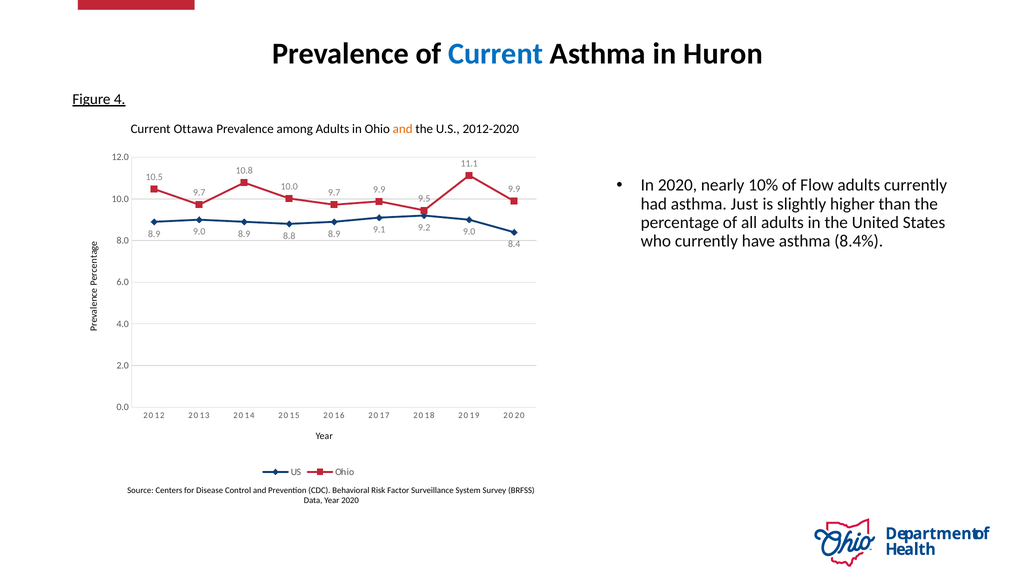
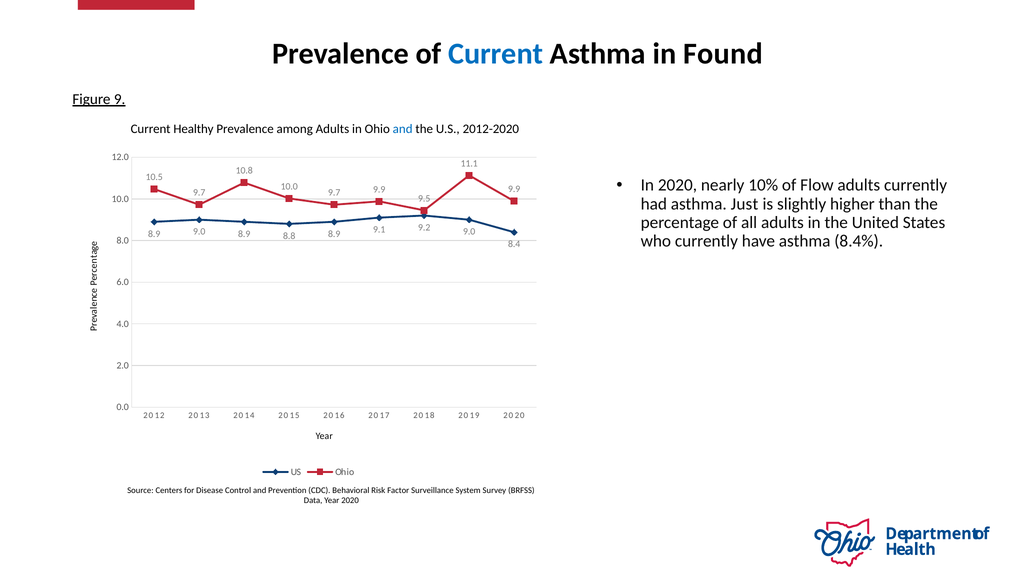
Huron: Huron -> Found (723, 54)
4: 4 -> 9 (120, 99)
Ottawa: Ottawa -> Healthy (194, 129)
and colour: orange -> blue (403, 129)
